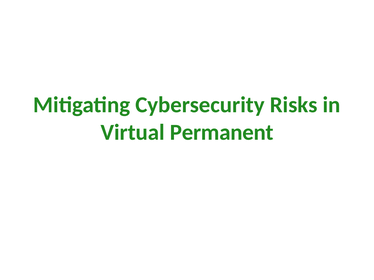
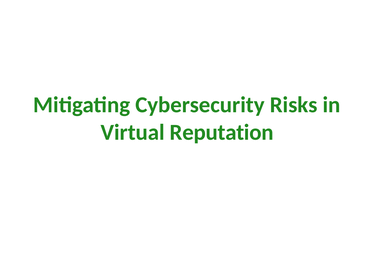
Permanent: Permanent -> Reputation (222, 133)
